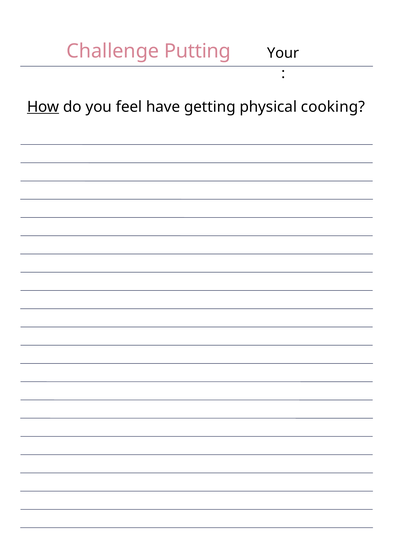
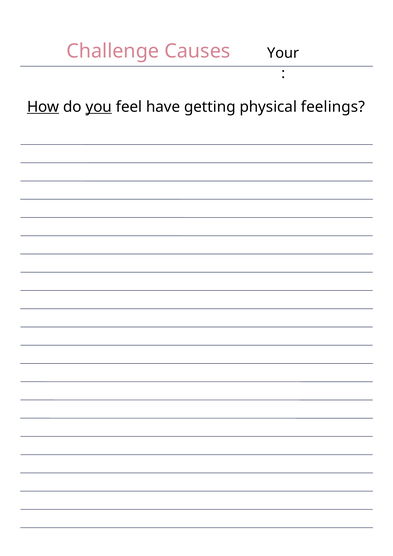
Putting: Putting -> Causes (197, 51)
you underline: none -> present (99, 107)
cooking: cooking -> feelings (333, 107)
